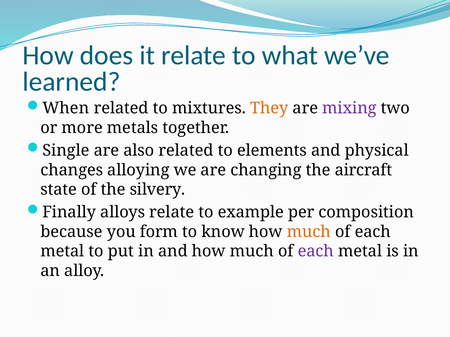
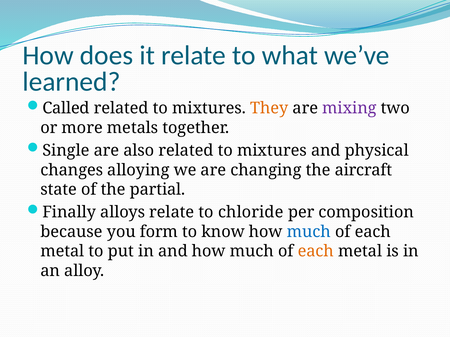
When: When -> Called (66, 108)
also related to elements: elements -> mixtures (272, 151)
silvery: silvery -> partial (158, 190)
example: example -> chloride (251, 213)
much colour: orange -> blue (309, 232)
each colour: purple -> orange (316, 252)
